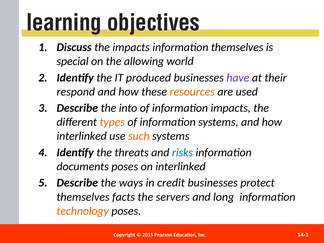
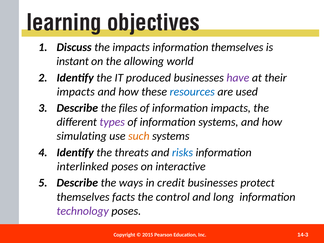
special: special -> instant (73, 61)
respond: respond -> impacts (76, 92)
resources colour: orange -> blue (192, 92)
into: into -> files (128, 108)
types colour: orange -> purple (112, 122)
interlinked: interlinked -> simulating (82, 136)
documents: documents -> interlinked (83, 167)
on interlinked: interlinked -> interactive (181, 167)
servers: servers -> control (173, 197)
technology colour: orange -> purple (83, 211)
